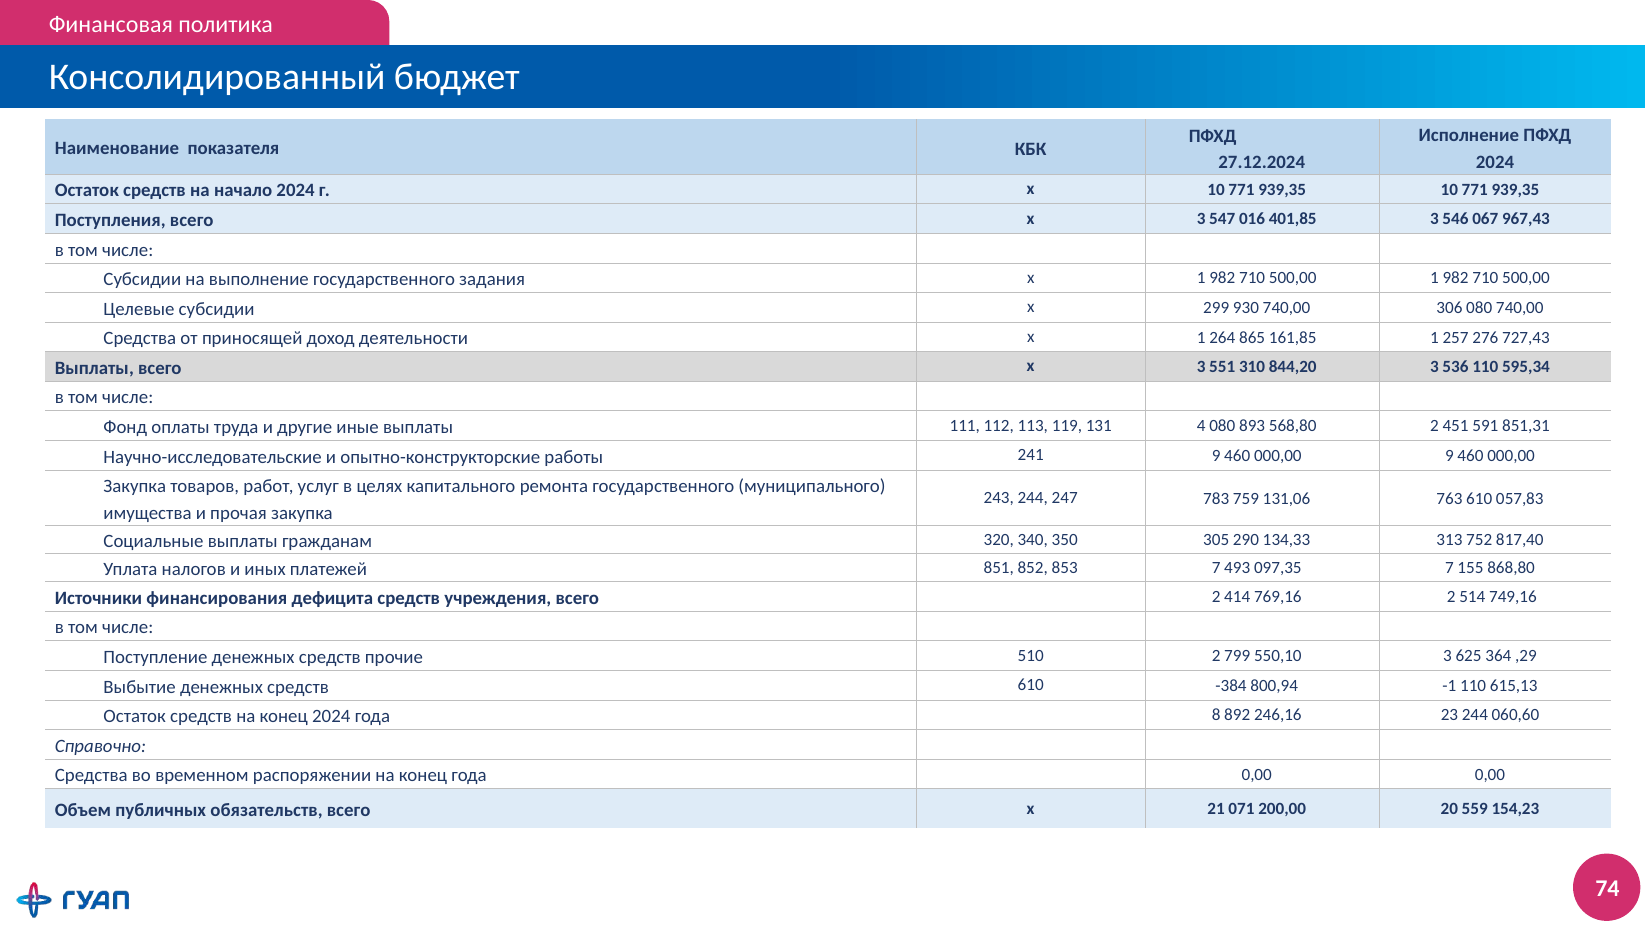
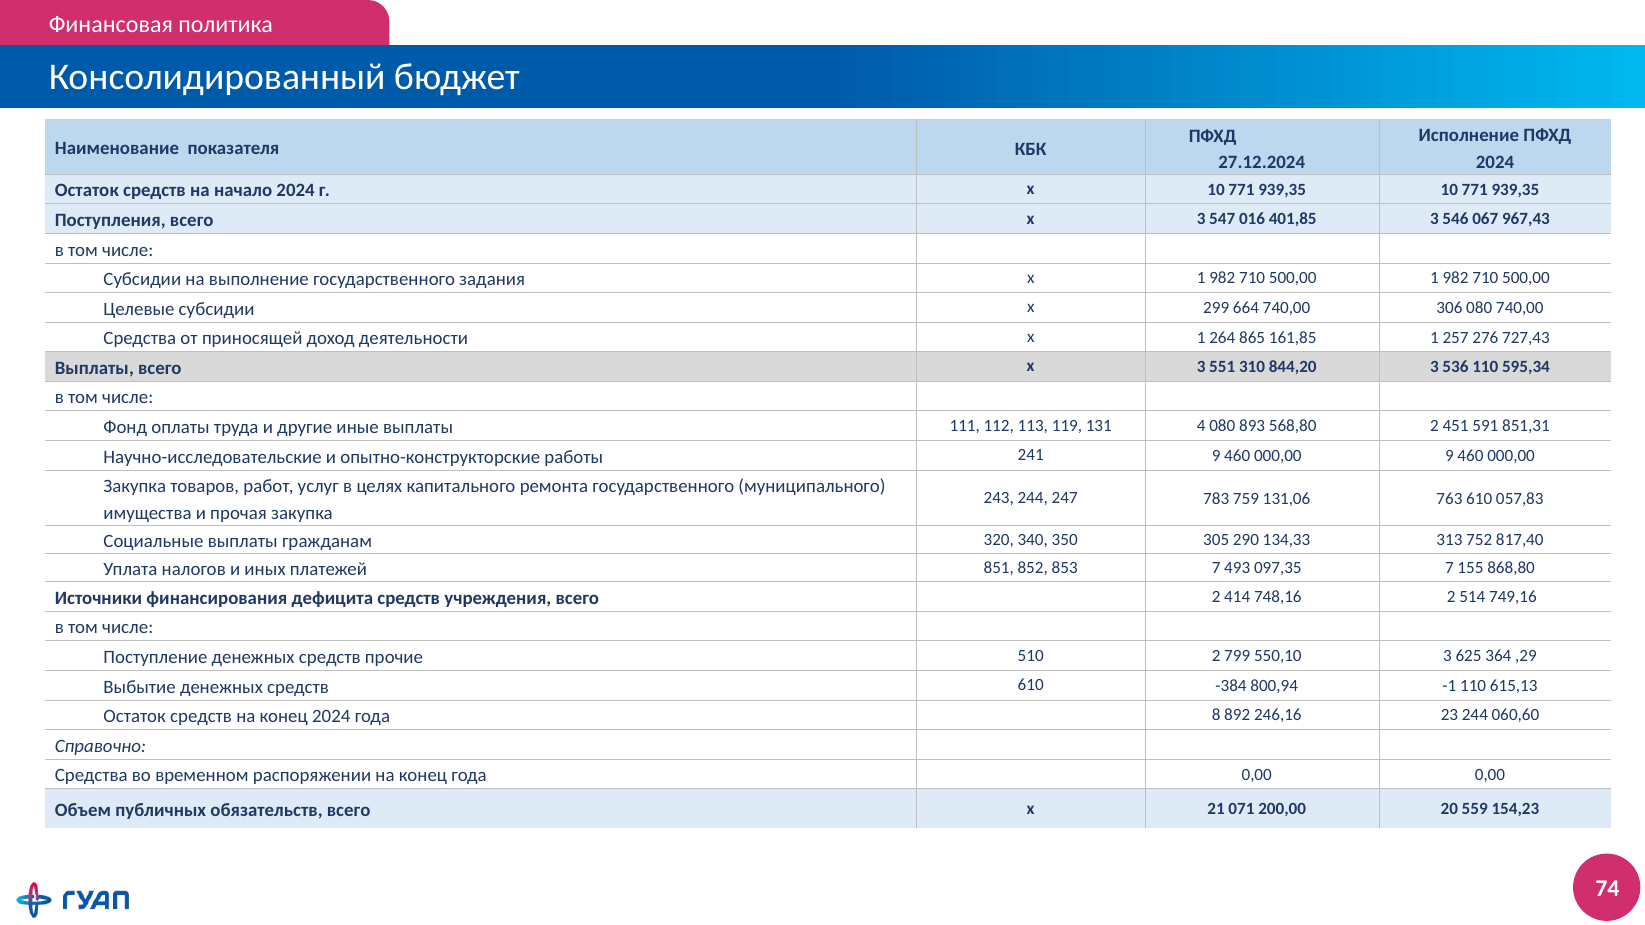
930: 930 -> 664 (1246, 308)
769,16: 769,16 -> 748,16 (1278, 597)
